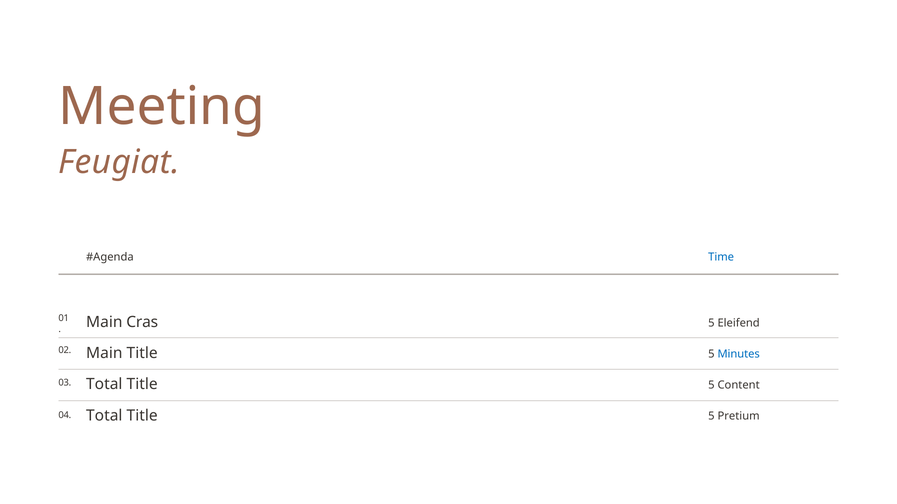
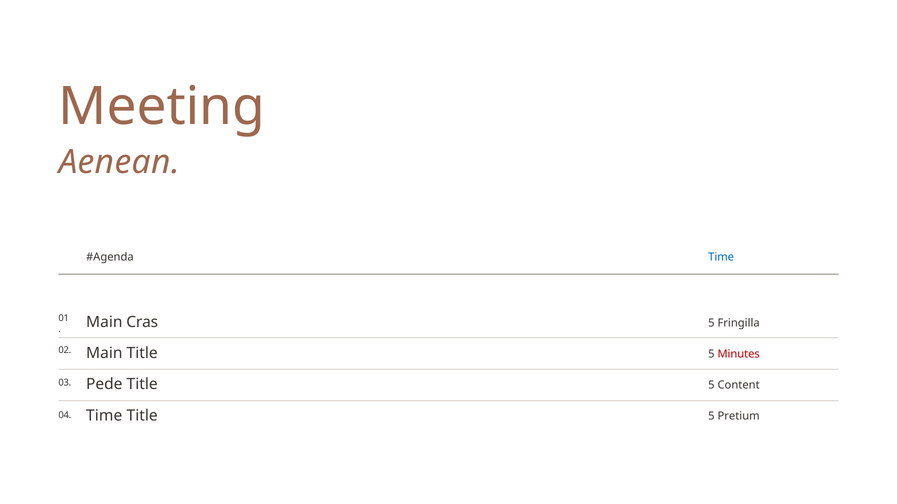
Feugiat: Feugiat -> Aenean (119, 162)
Eleifend: Eleifend -> Fringilla (739, 323)
Minutes colour: blue -> red (739, 354)
Total: Total -> Pede (104, 385)
Total: Total -> Time (104, 416)
